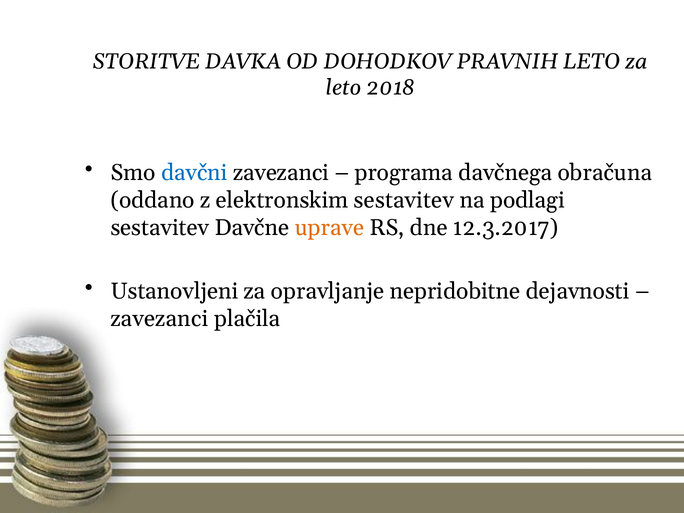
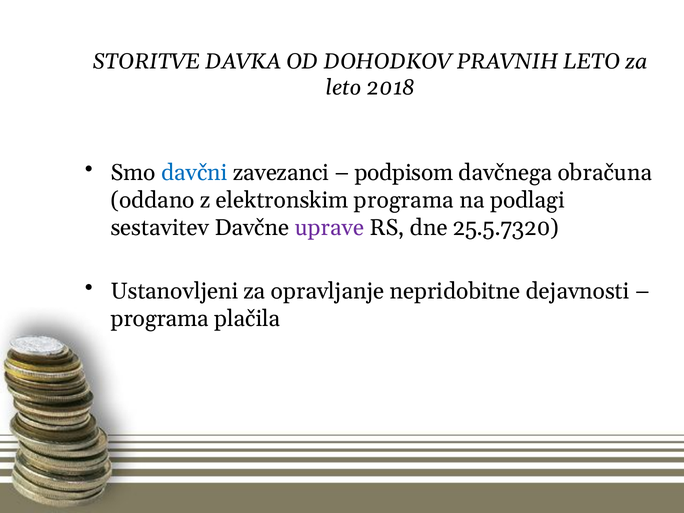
programa: programa -> podpisom (404, 173)
elektronskim sestavitev: sestavitev -> programa (404, 200)
uprave colour: orange -> purple (329, 228)
12.3.2017: 12.3.2017 -> 25.5.7320 (506, 228)
zavezanci: zavezanci -> programa (160, 319)
